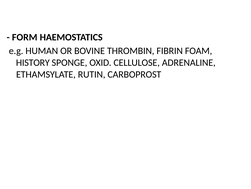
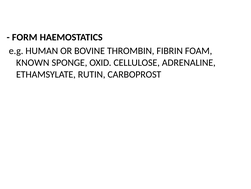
HISTORY: HISTORY -> KNOWN (33, 62)
